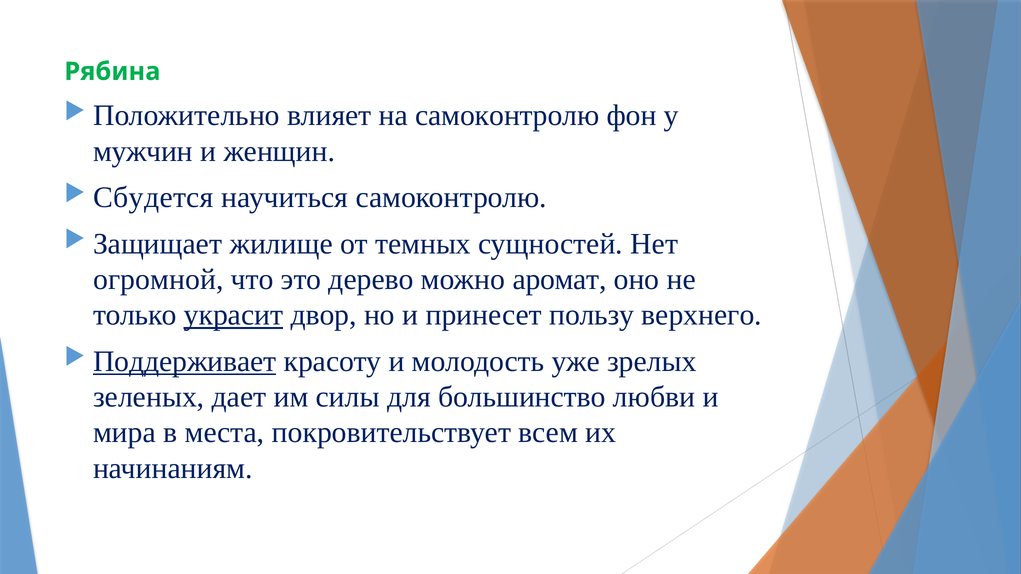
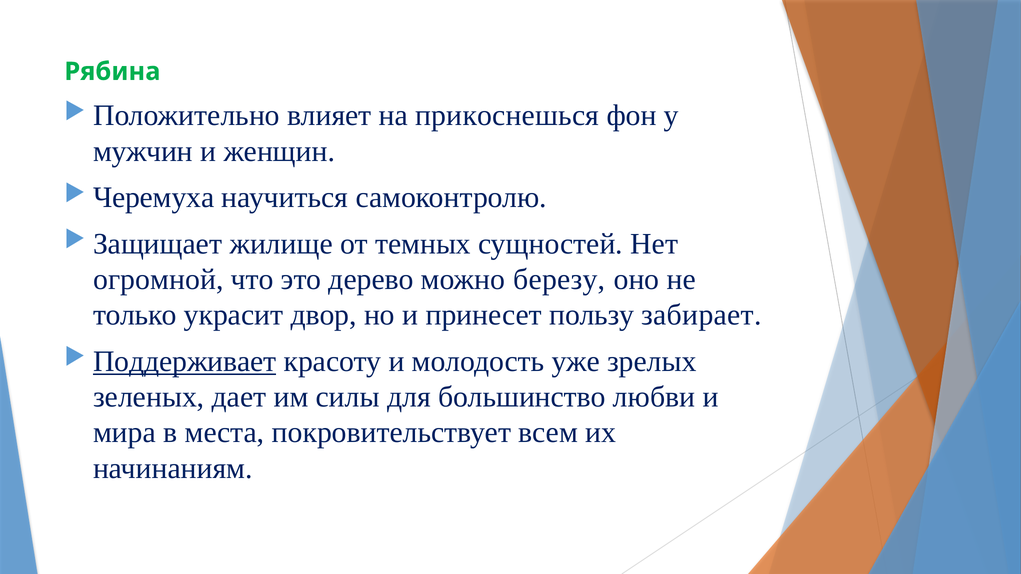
на самоконтролю: самоконтролю -> прикоснешься (507, 116)
Сбудется: Сбудется -> Черемуха (154, 198)
аромат: аромат -> березу (559, 280)
украсит underline: present -> none (233, 315)
верхнего: верхнего -> забирает (701, 315)
